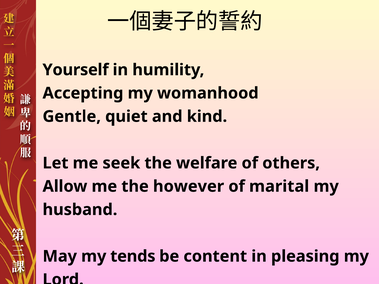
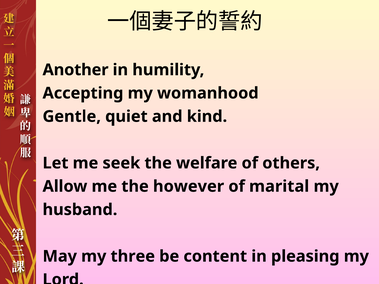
Yourself: Yourself -> Another (76, 70)
tends: tends -> three (133, 256)
